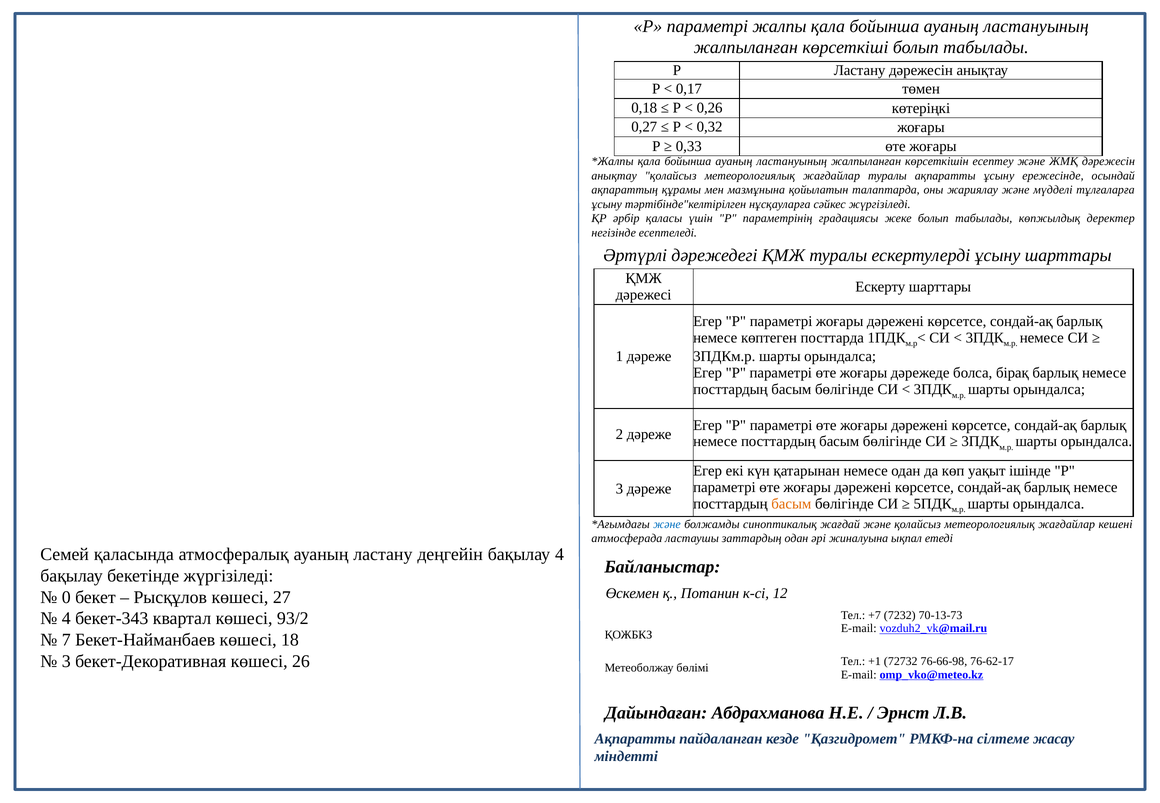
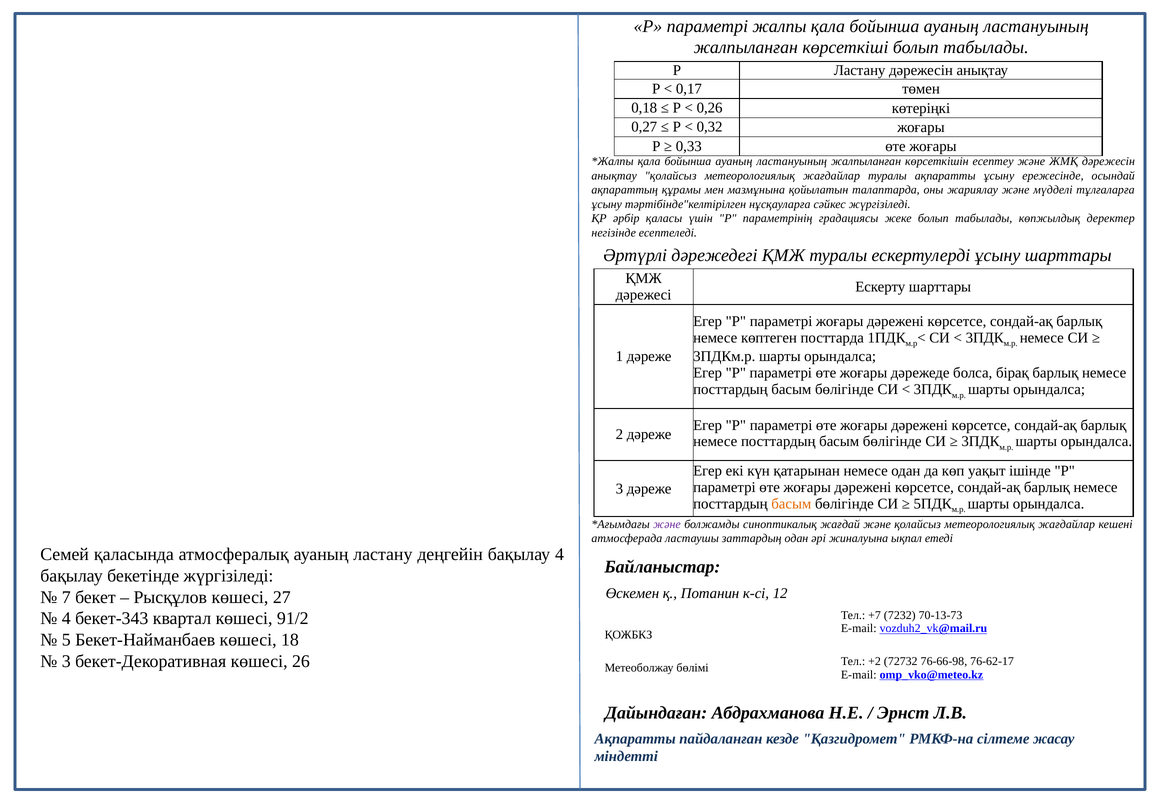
және colour: blue -> purple (667, 524)
0: 0 -> 7 (66, 597)
93/2: 93/2 -> 91/2 (293, 619)
7: 7 -> 5 (66, 640)
+1: +1 -> +2 (875, 662)
